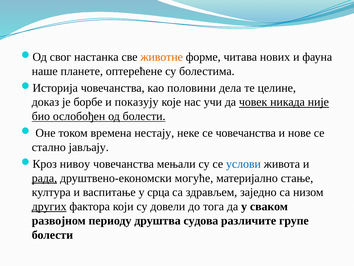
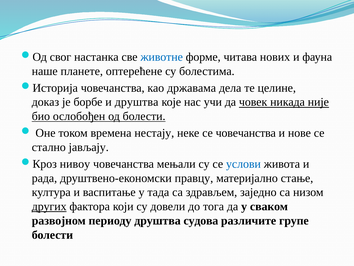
животне colour: orange -> blue (162, 57)
половини: половини -> државама (192, 88)
и показују: показују -> друштва (137, 102)
рада underline: present -> none (44, 178)
могуће: могуће -> правцу (194, 178)
срца: срца -> тада (158, 192)
